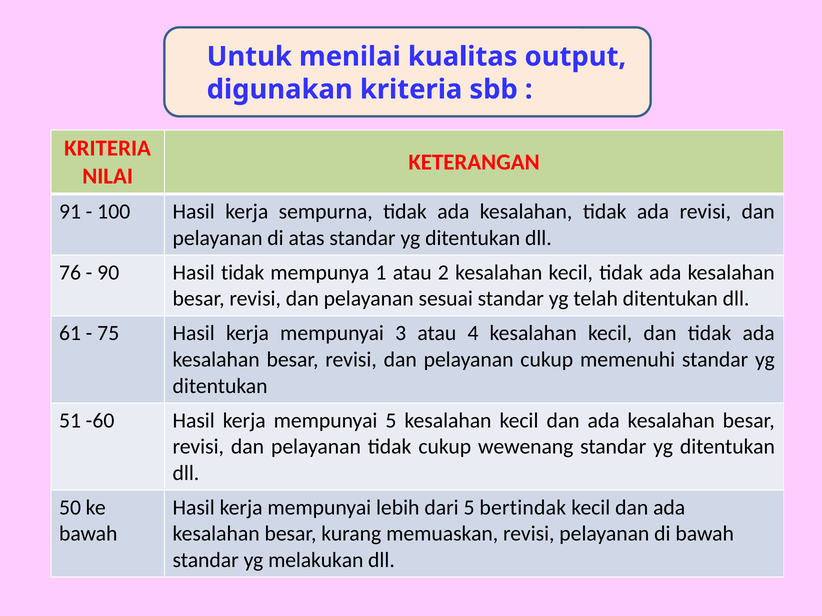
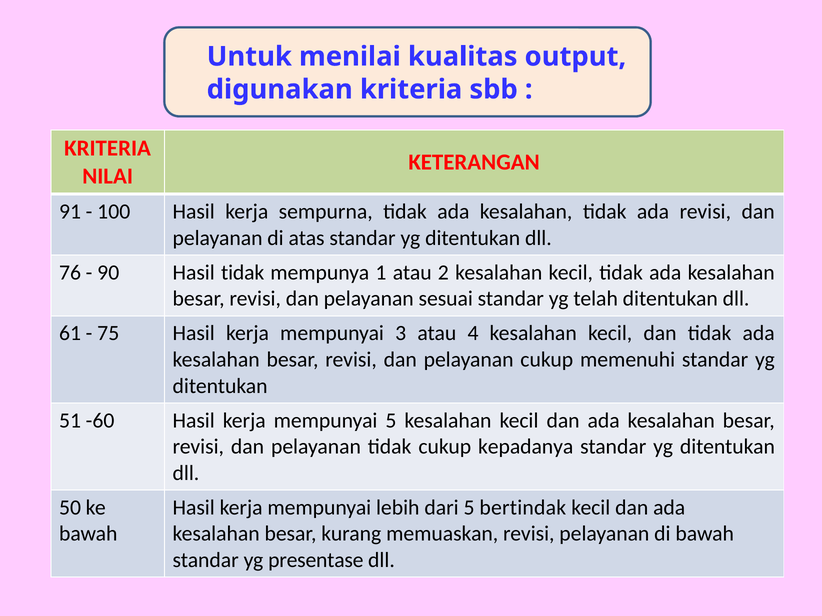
wewenang: wewenang -> kepadanya (526, 447)
melakukan: melakukan -> presentase (316, 561)
